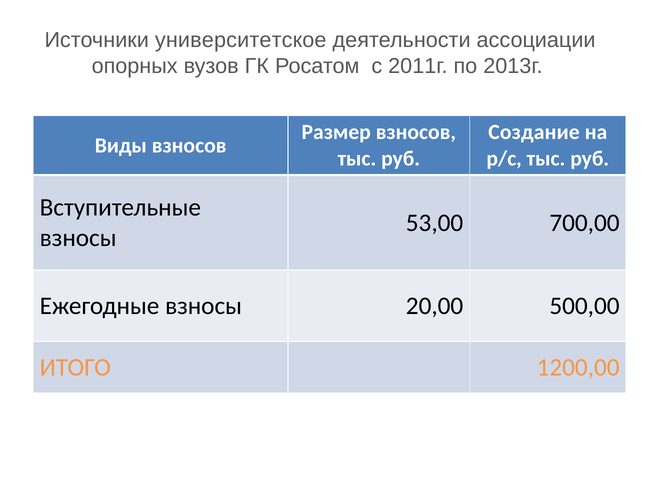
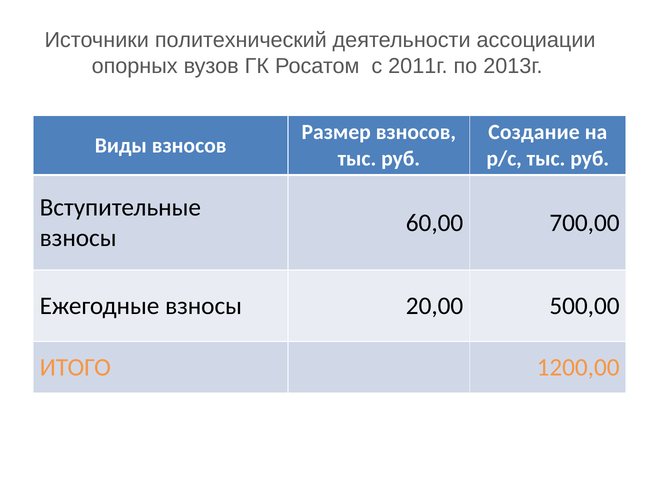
университетское: университетское -> политехнический (241, 40)
53,00: 53,00 -> 60,00 (435, 223)
